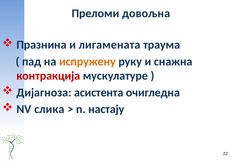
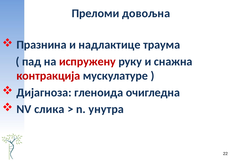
лигамената: лигамената -> надлактице (110, 45)
испружену colour: orange -> red (87, 62)
асистента: асистента -> гленоида (99, 93)
настају: настају -> унутра (106, 109)
